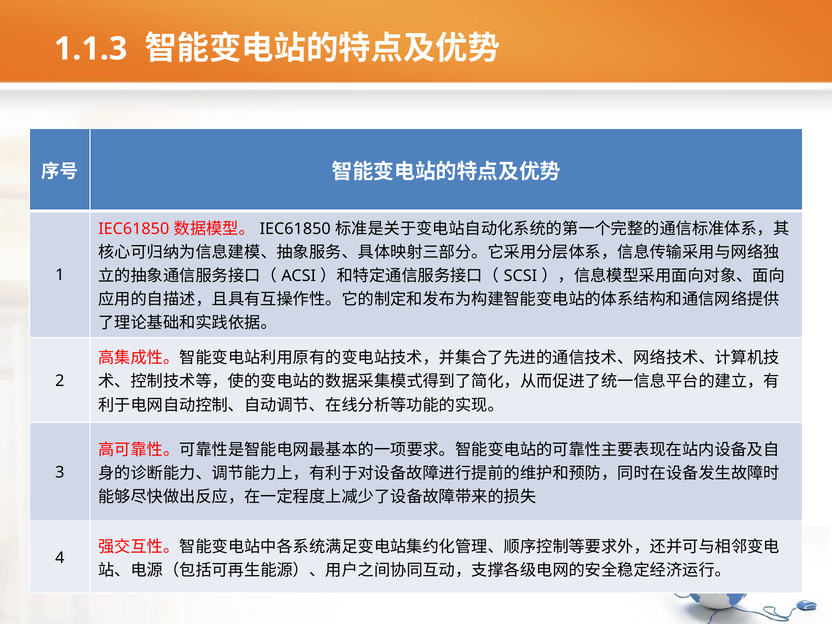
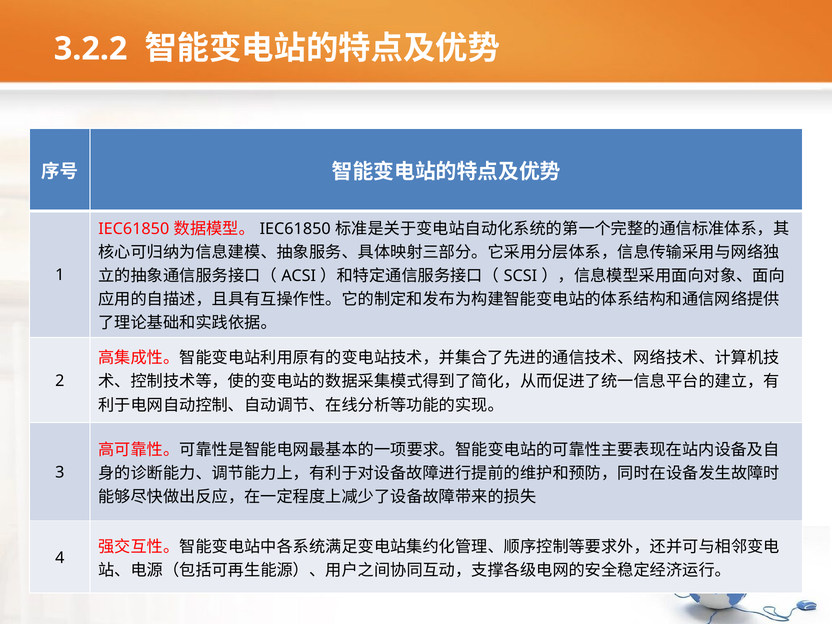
1.1.3: 1.1.3 -> 3.2.2 (91, 49)
